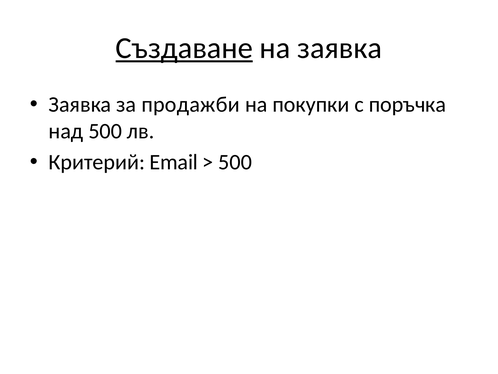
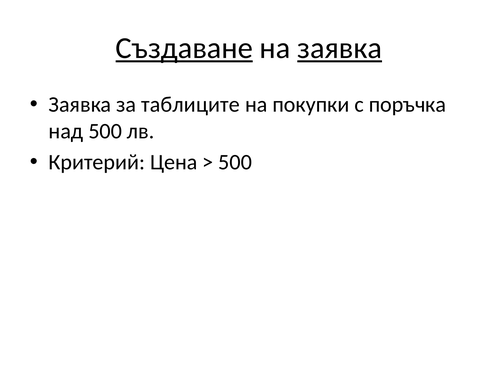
заявка underline: none -> present (340, 48)
продажби: продажби -> таблиците (191, 104)
Email: Email -> Цена (174, 162)
